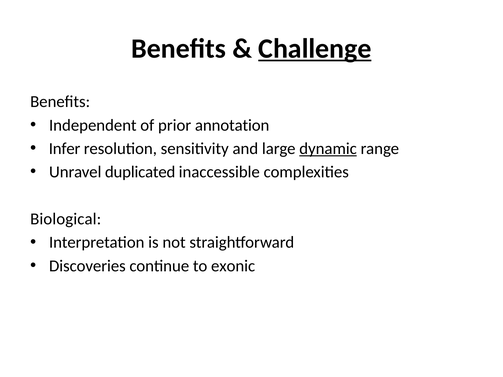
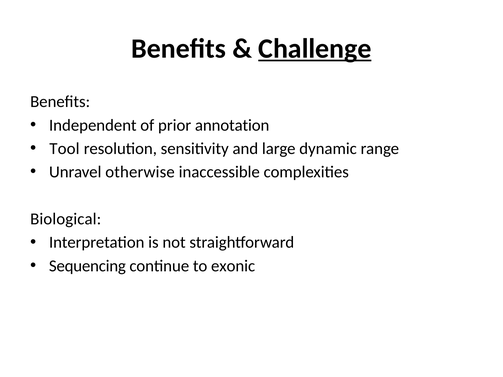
Infer: Infer -> Tool (64, 149)
dynamic underline: present -> none (328, 149)
duplicated: duplicated -> otherwise (140, 172)
Discoveries: Discoveries -> Sequencing (87, 266)
